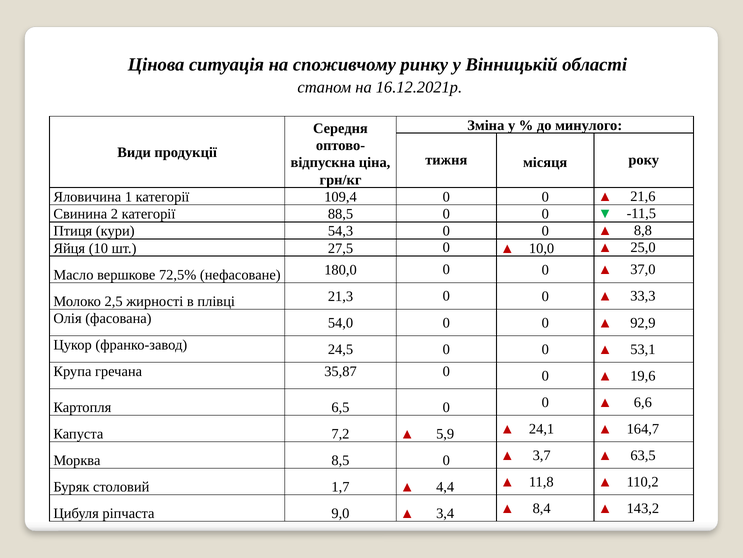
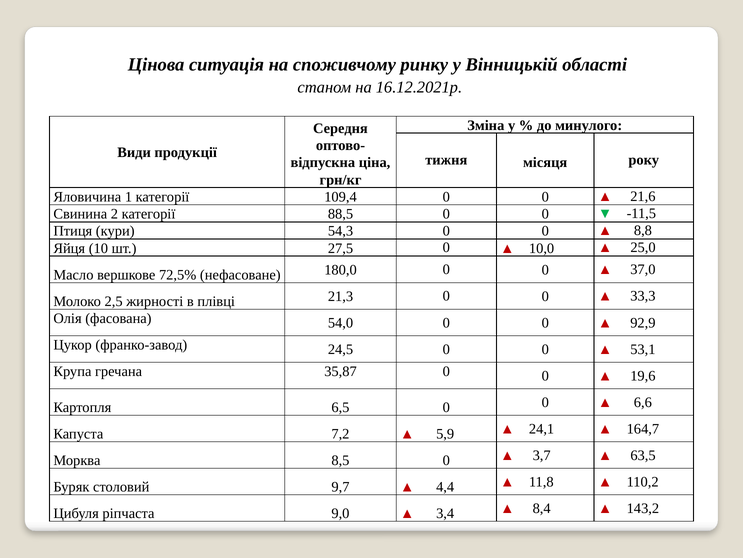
1,7: 1,7 -> 9,7 (340, 486)
